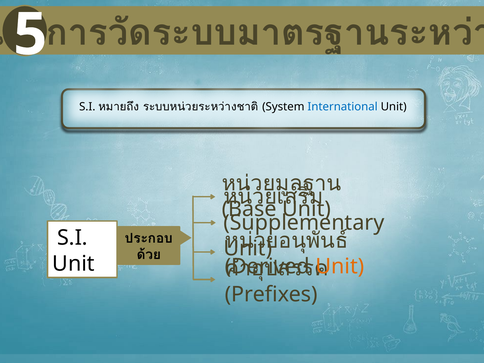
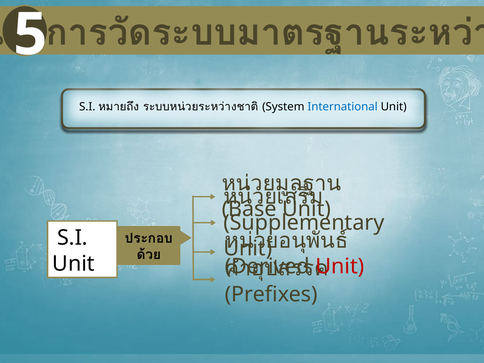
Unit colour: orange -> red (340, 266)
